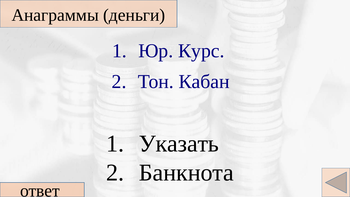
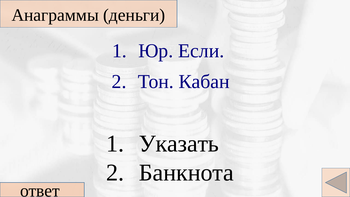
Курс: Курс -> Если (201, 51)
